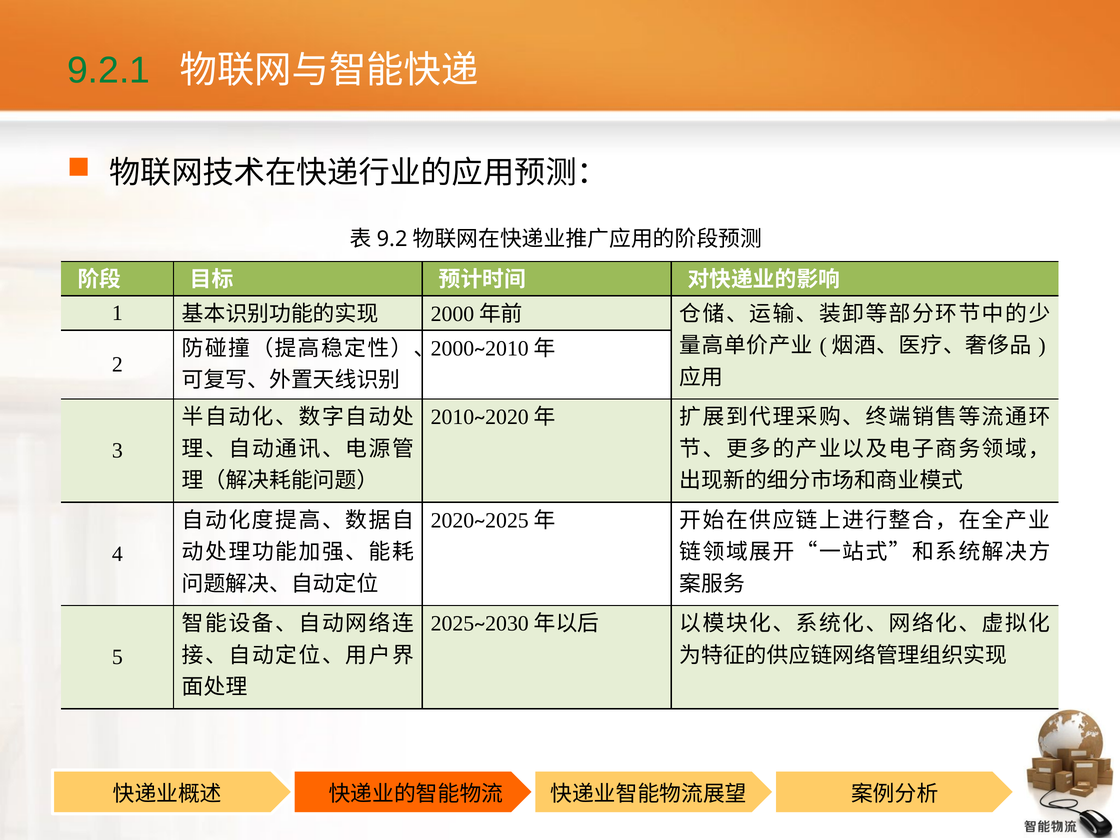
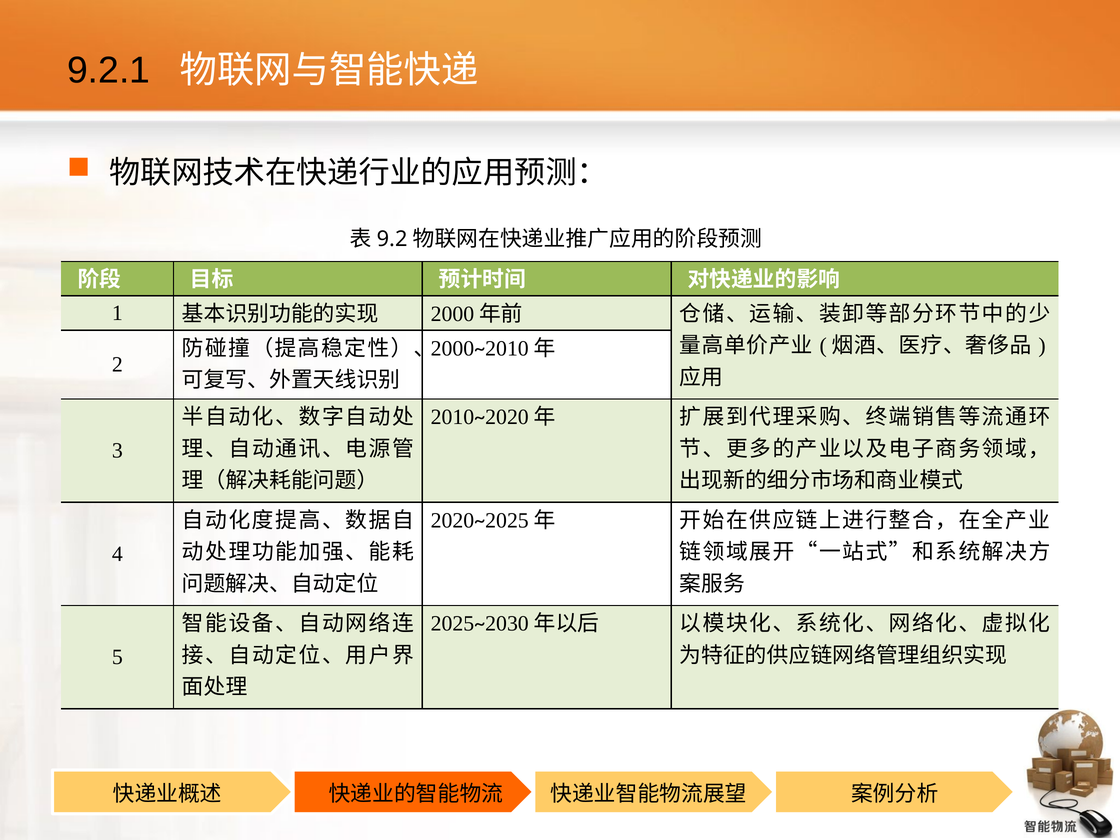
9.2.1 colour: green -> black (109, 71)
